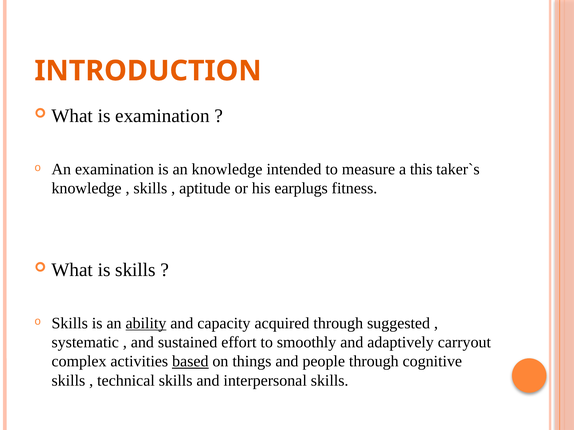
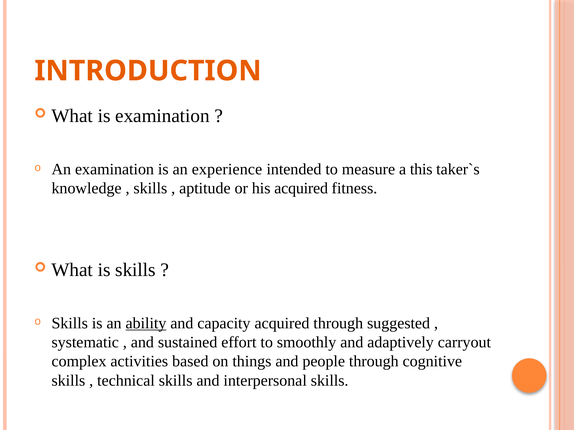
an knowledge: knowledge -> experience (227, 169)
his earplugs: earplugs -> acquired (301, 189)
based underline: present -> none (190, 362)
